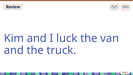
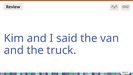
luck: luck -> said (67, 38)
